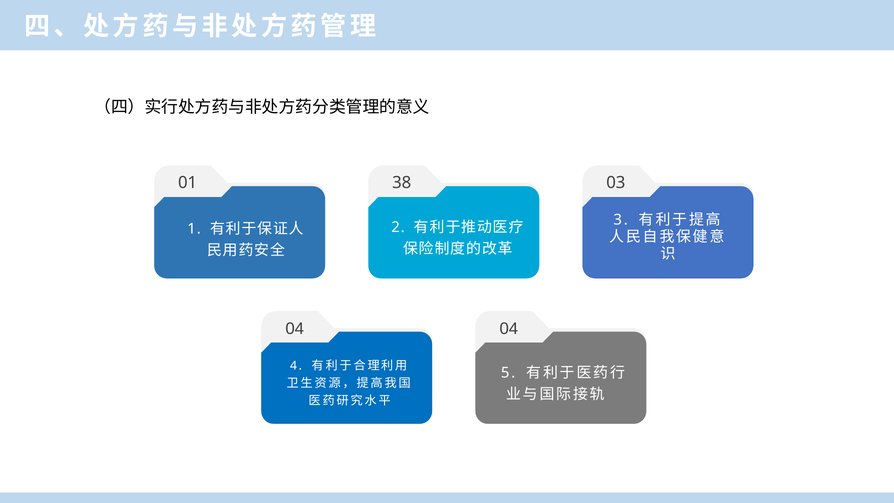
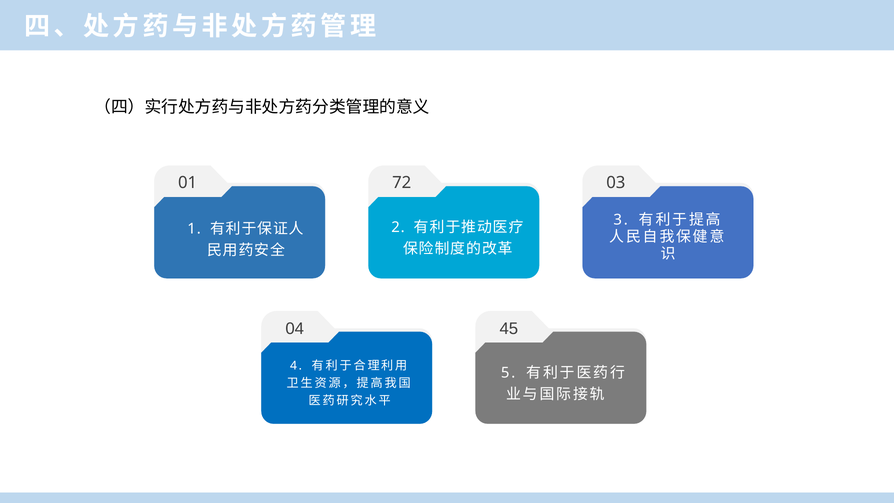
38: 38 -> 72 (402, 183)
04 04: 04 -> 45 (509, 329)
